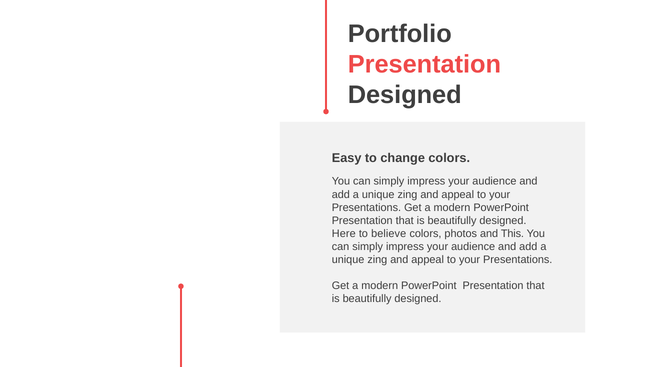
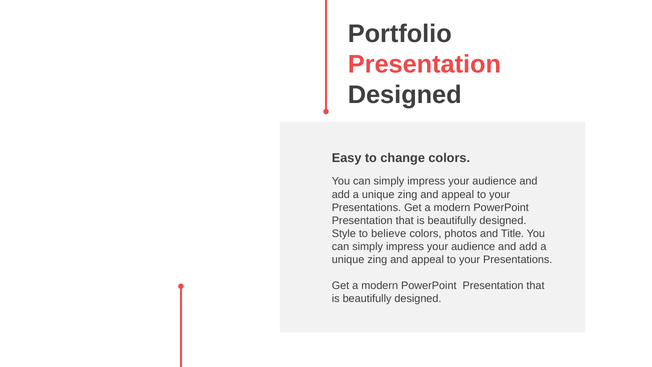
Here: Here -> Style (344, 233)
This: This -> Title (512, 233)
